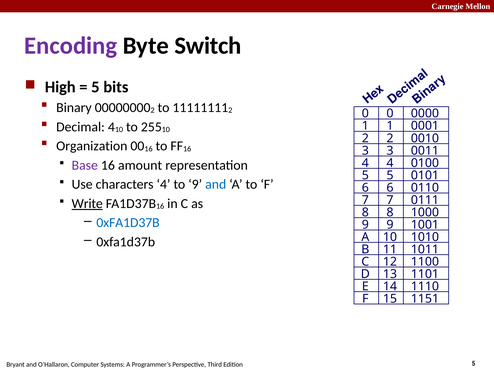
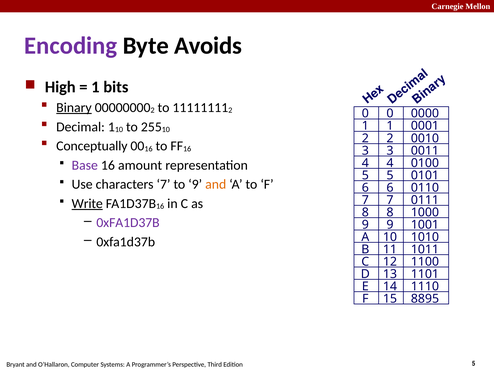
Switch: Switch -> Avoids (208, 46)
5: 5 -> 1 (95, 87)
Binary underline: none -> present (74, 108)
Decimal 4: 4 -> 1 (111, 127)
Organization: Organization -> Conceptually (92, 146)
characters 4: 4 -> 7 (163, 185)
and colour: blue -> orange (216, 185)
0xFA1D37B colour: blue -> purple (128, 223)
1151: 1151 -> 8895 (425, 299)
